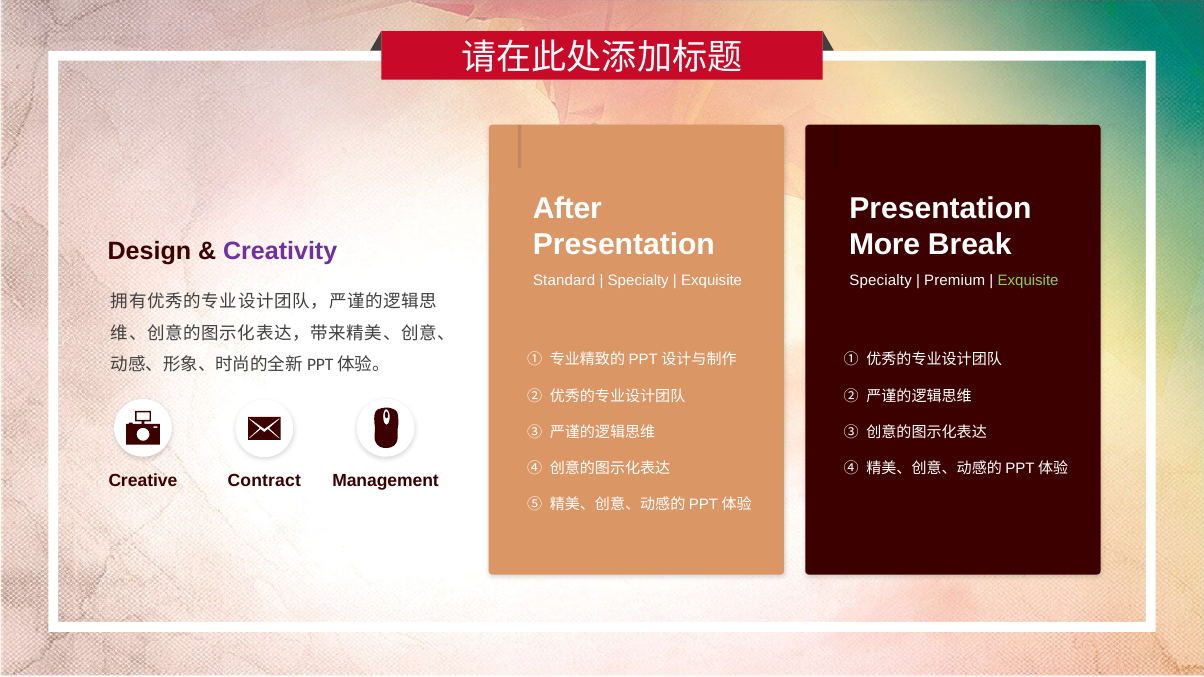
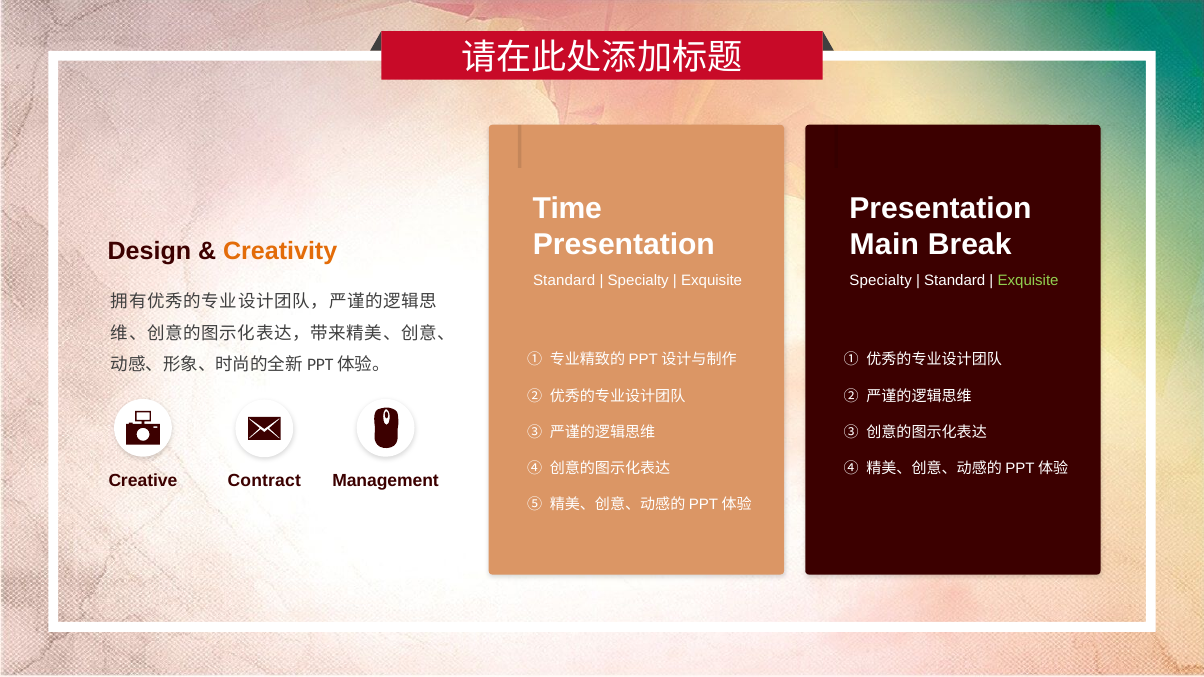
After: After -> Time (567, 209)
More: More -> Main (884, 245)
Creativity colour: purple -> orange (280, 251)
Premium: Premium -> Standard (955, 280)
